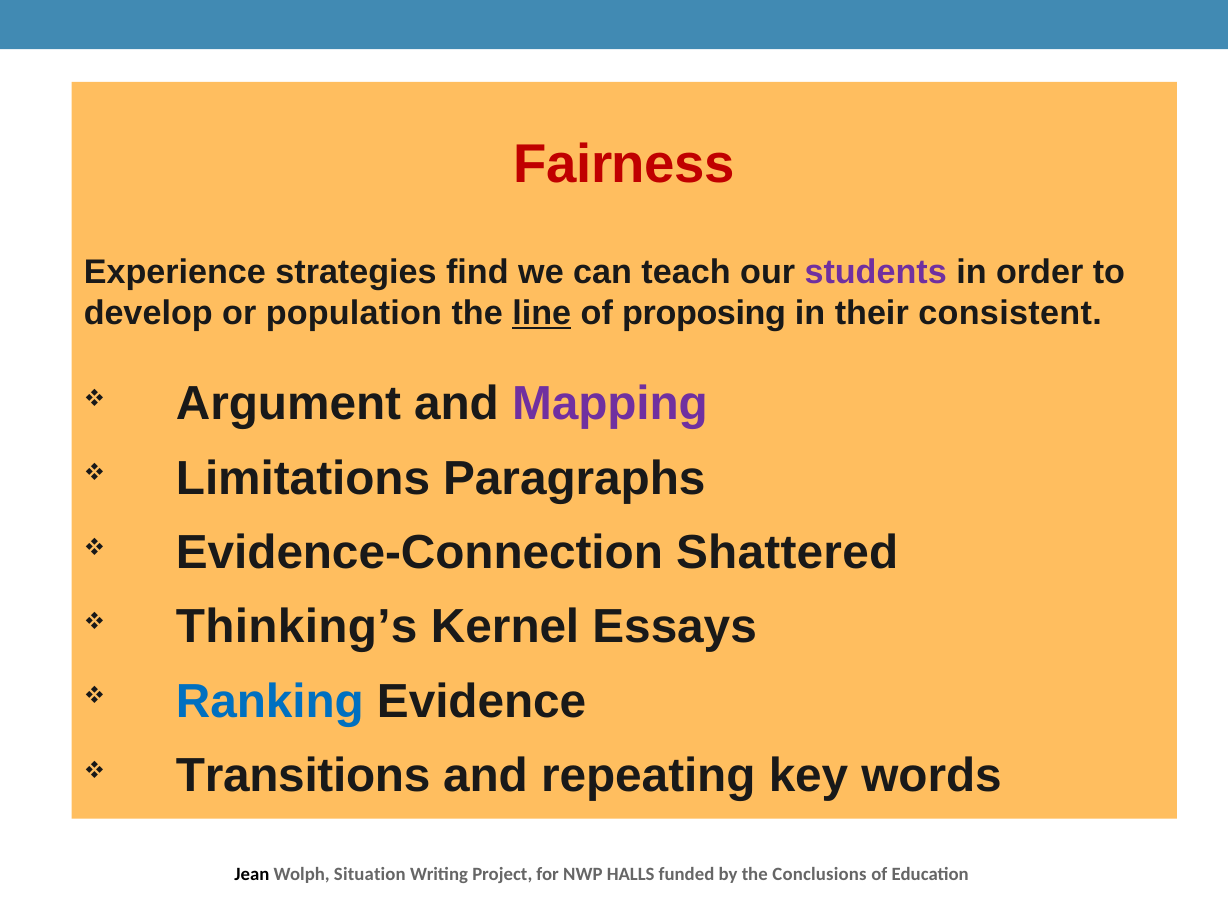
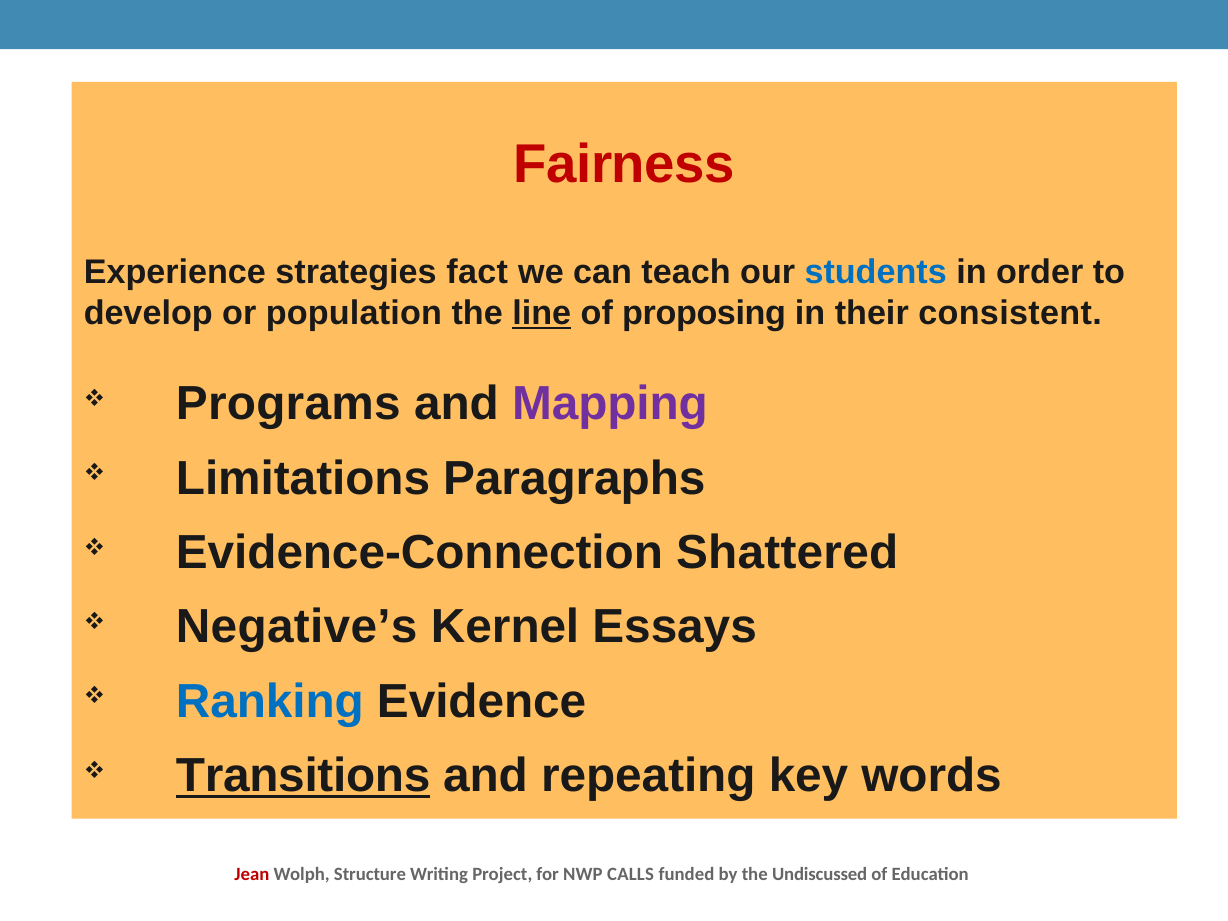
find: find -> fact (477, 273)
students colour: purple -> blue (876, 273)
Argument: Argument -> Programs (288, 404)
Thinking’s: Thinking’s -> Negative’s (297, 627)
Transitions underline: none -> present (303, 776)
Jean colour: black -> red (252, 874)
Situation: Situation -> Structure (370, 874)
HALLS: HALLS -> CALLS (631, 874)
Conclusions: Conclusions -> Undiscussed (820, 874)
